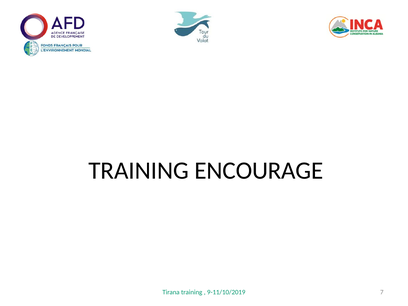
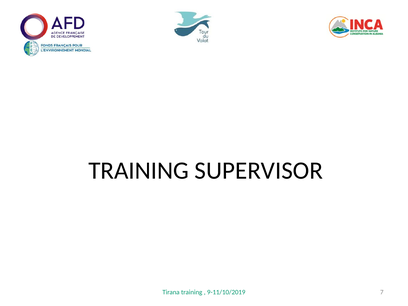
ENCOURAGE: ENCOURAGE -> SUPERVISOR (259, 171)
